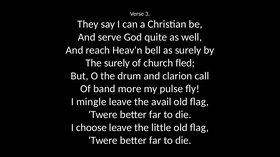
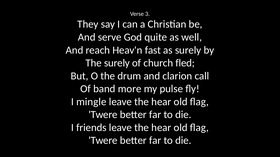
bell: bell -> fast (153, 50)
avail: avail -> hear (161, 102)
choose: choose -> friends (91, 128)
little: little -> hear (161, 128)
